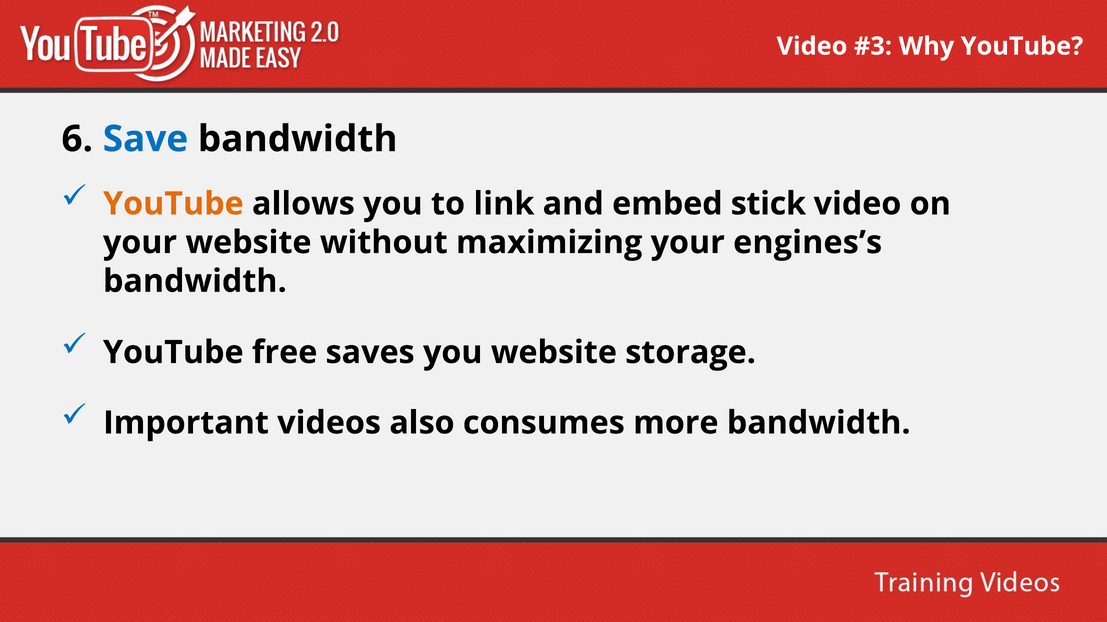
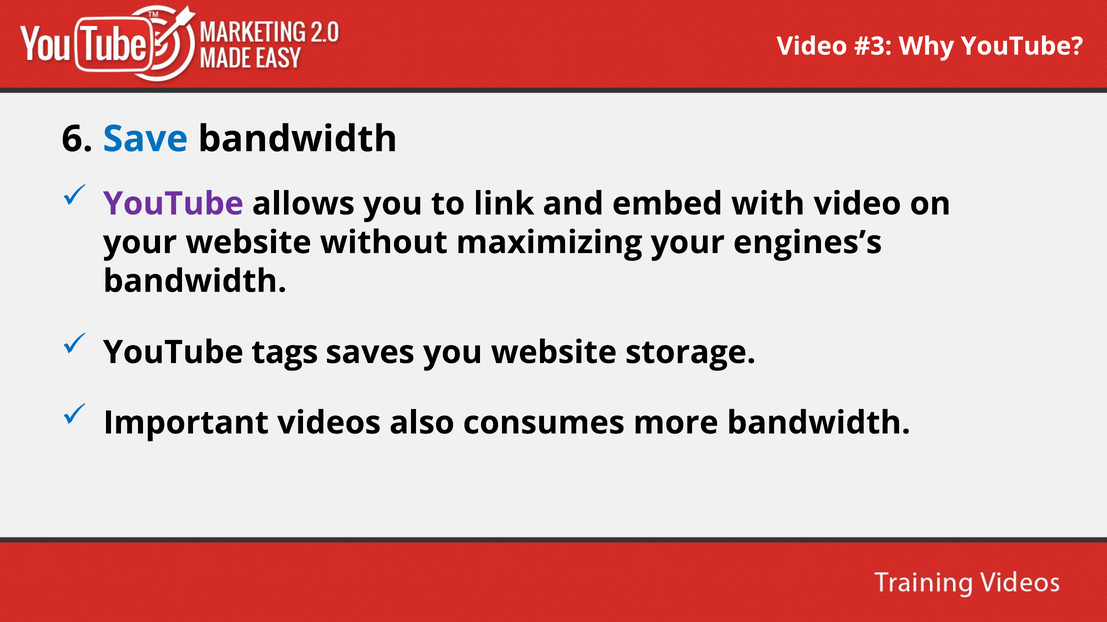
YouTube colour: orange -> purple (173, 204)
stick: stick -> with (768, 204)
free: free -> tags (285, 353)
